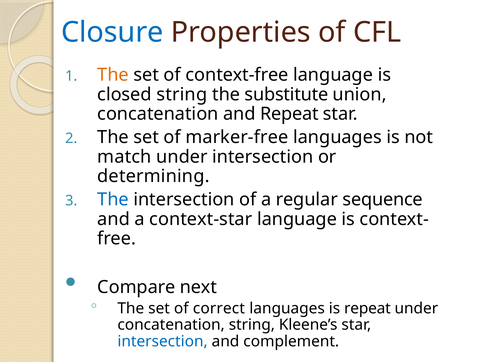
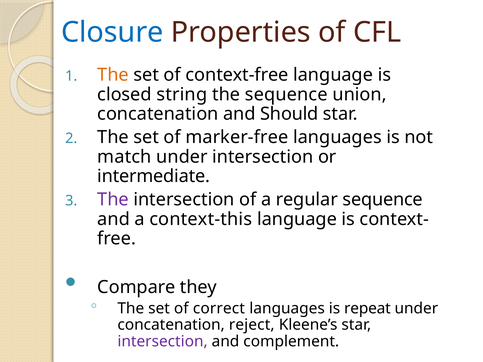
the substitute: substitute -> sequence (286, 94)
and Repeat: Repeat -> Should (289, 114)
determining: determining -> intermediate (154, 176)
The colour: blue -> purple (113, 200)
context-star: context-star -> context-this (201, 219)
next: next -> they (198, 287)
concatenation string: string -> reject (252, 325)
intersection colour: blue -> purple (163, 342)
